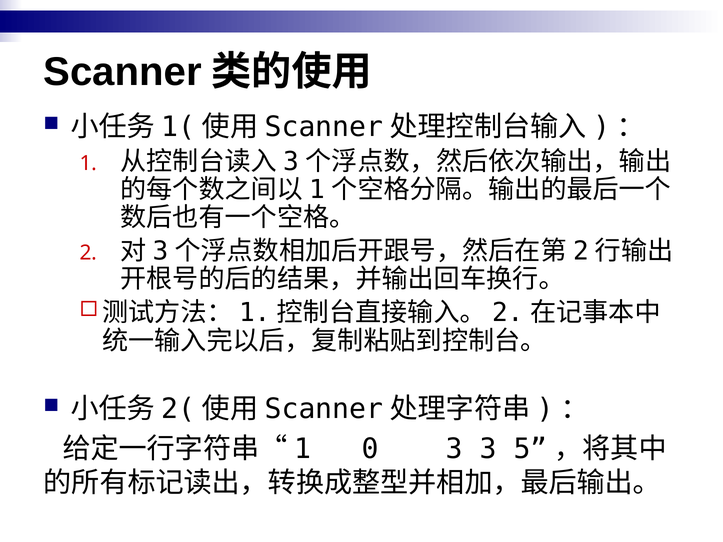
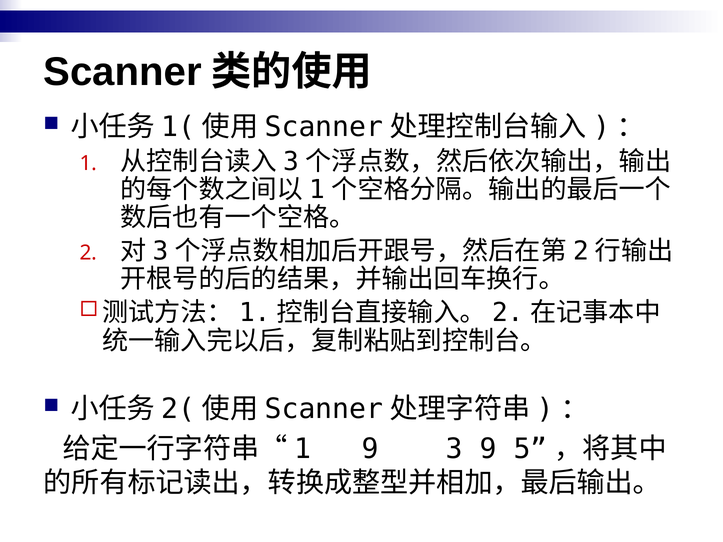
0: 0 -> 9 (370, 449)
3 3: 3 -> 9 (488, 449)
